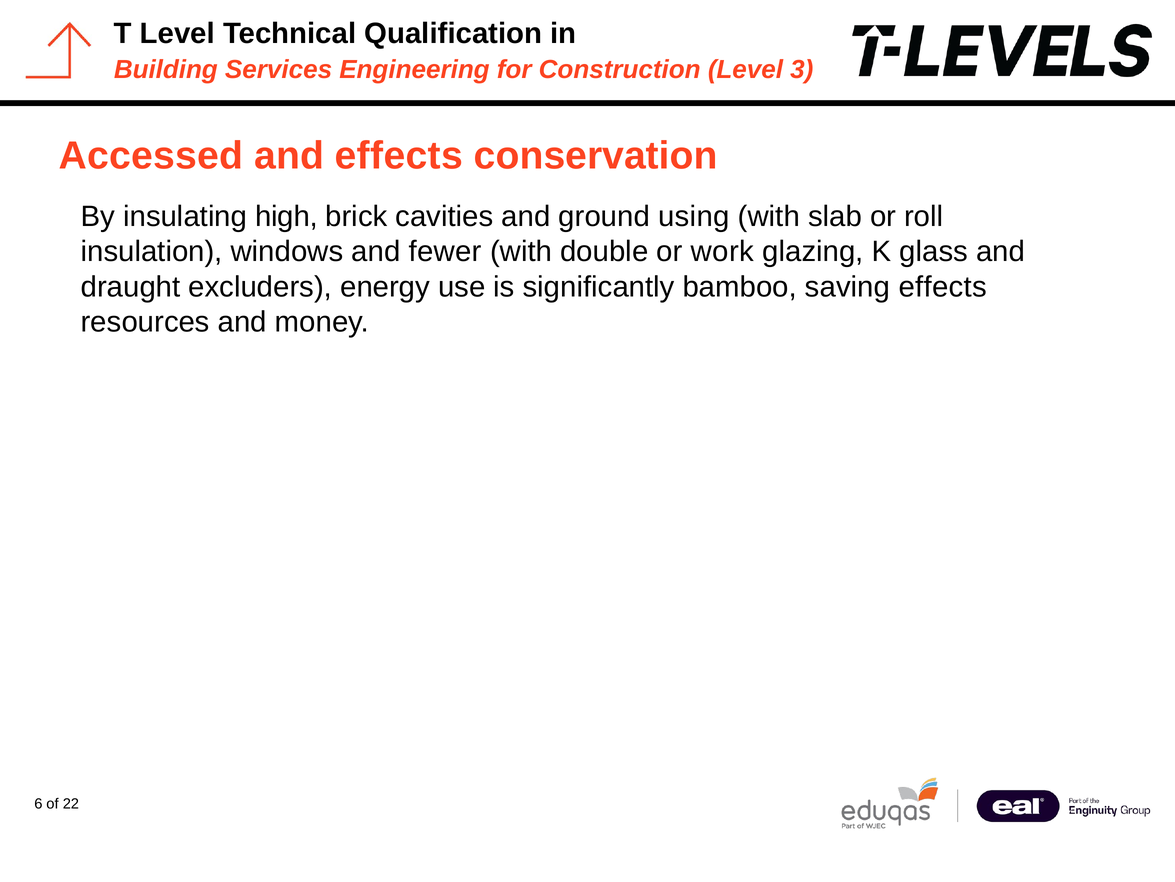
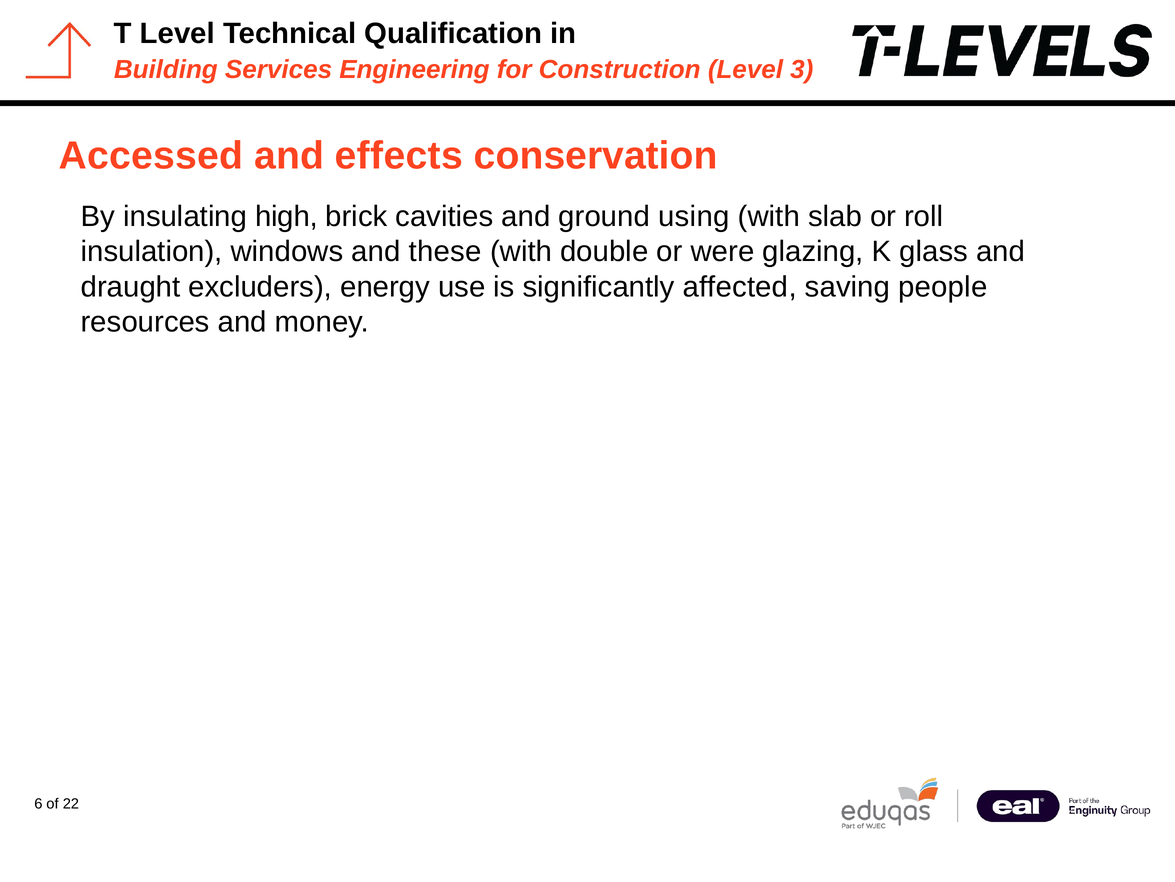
fewer: fewer -> these (445, 251)
work: work -> were (723, 251)
bamboo: bamboo -> affected (740, 287)
saving effects: effects -> people (943, 287)
